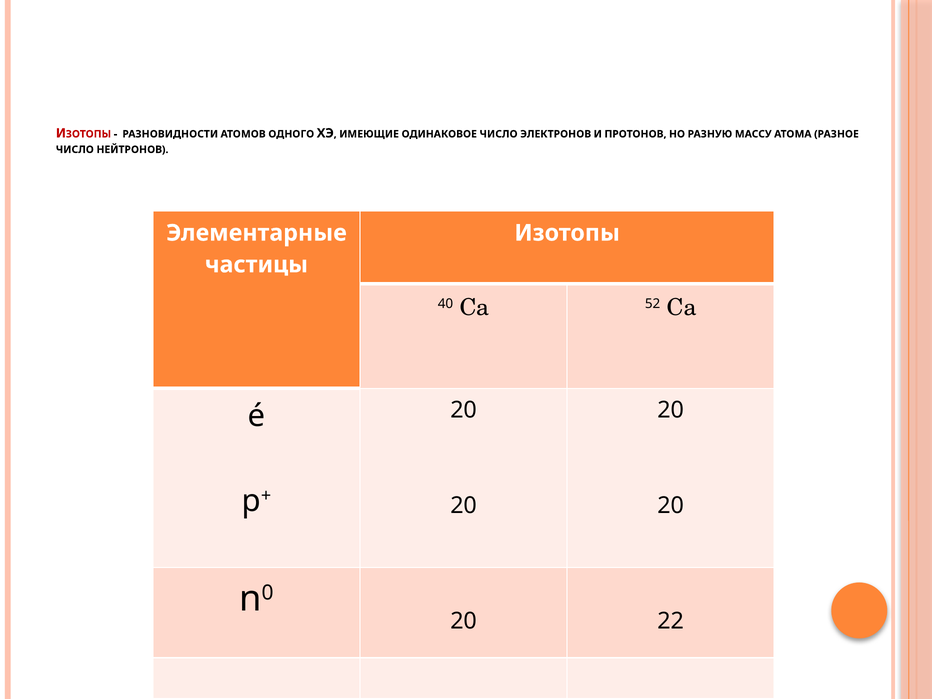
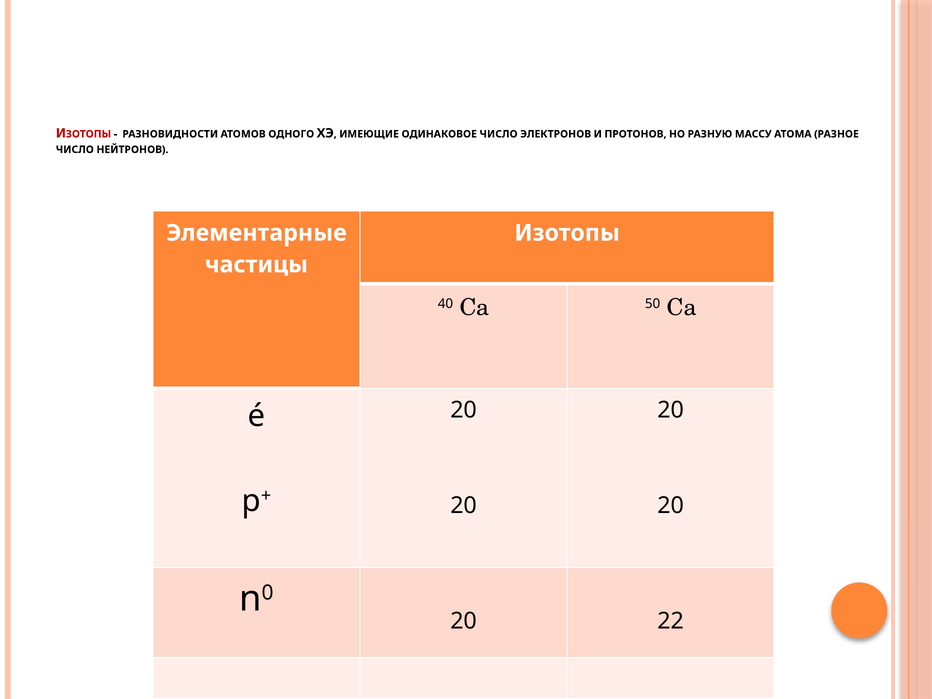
52: 52 -> 50 (653, 304)
